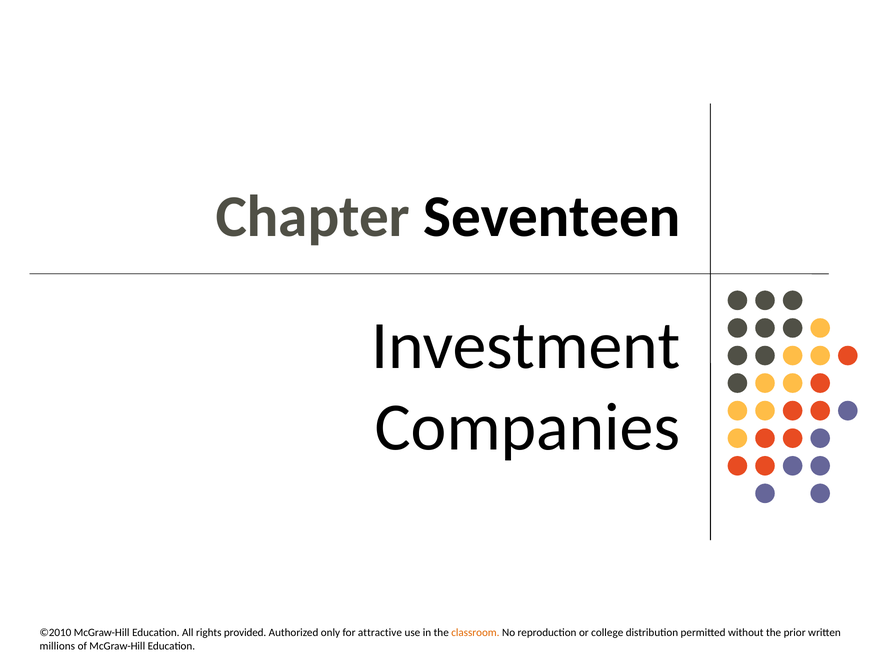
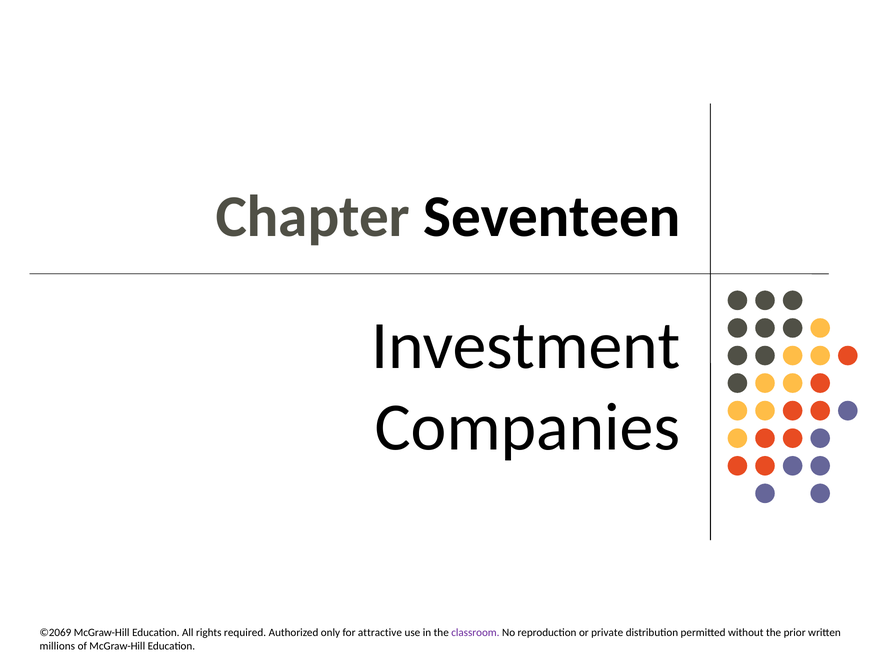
©2010: ©2010 -> ©2069 (55, 633)
provided: provided -> required (245, 633)
classroom colour: orange -> purple (475, 633)
college: college -> private (607, 633)
